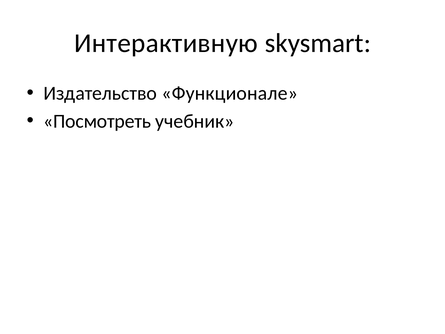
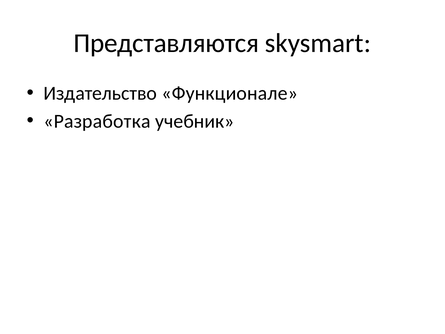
Интерактивную: Интерактивную -> Представляются (166, 43)
Посмотреть: Посмотреть -> Разработка (97, 121)
